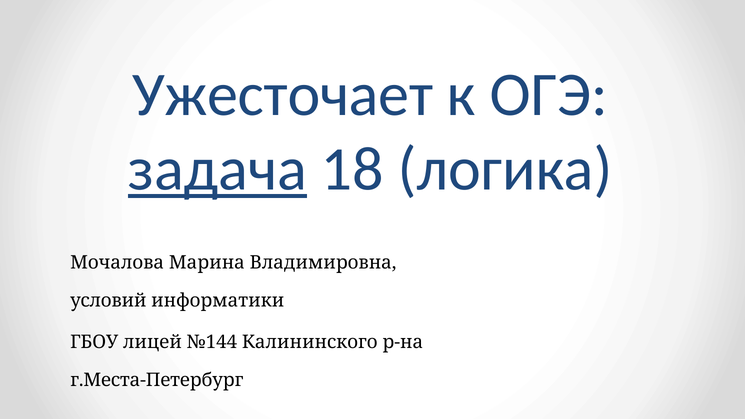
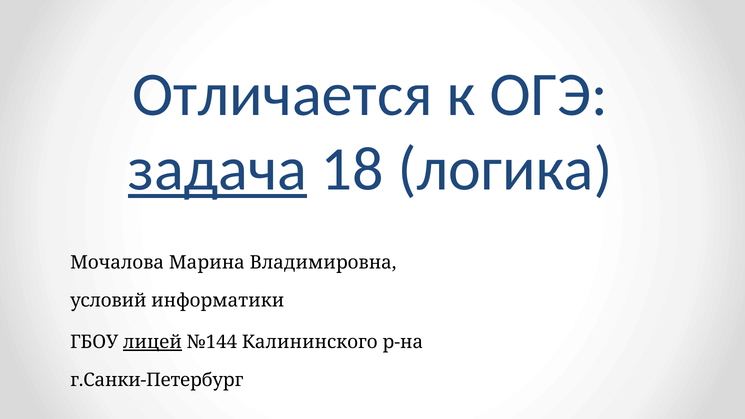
Ужесточает: Ужесточает -> Отличается (283, 95)
лицей underline: none -> present (152, 342)
г.Места-Петербург: г.Места-Петербург -> г.Санки-Петербург (157, 380)
